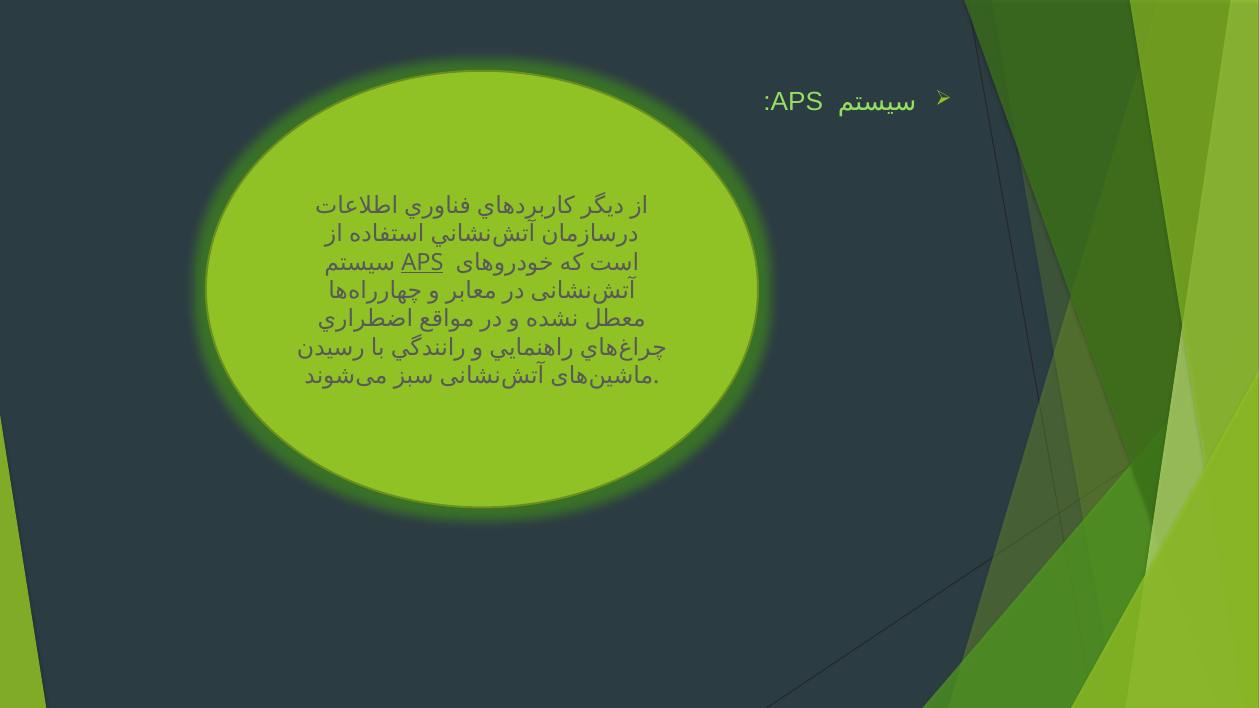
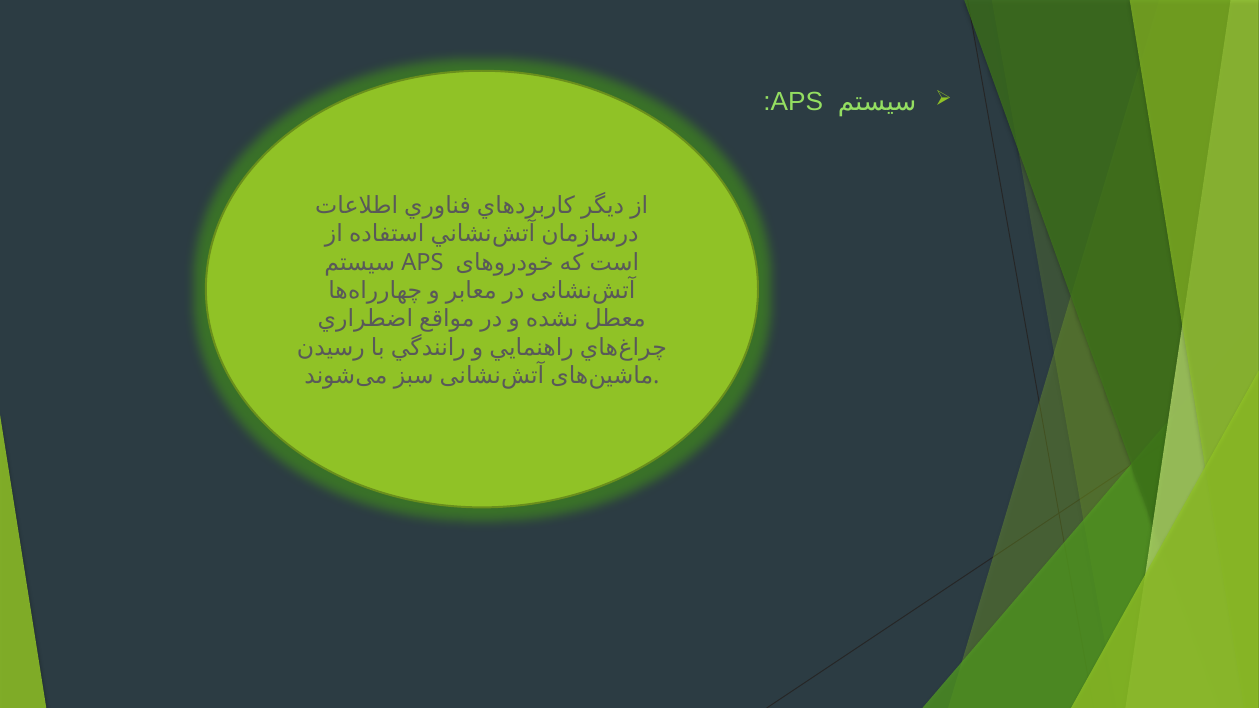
APS underline: present -> none (422, 262)
